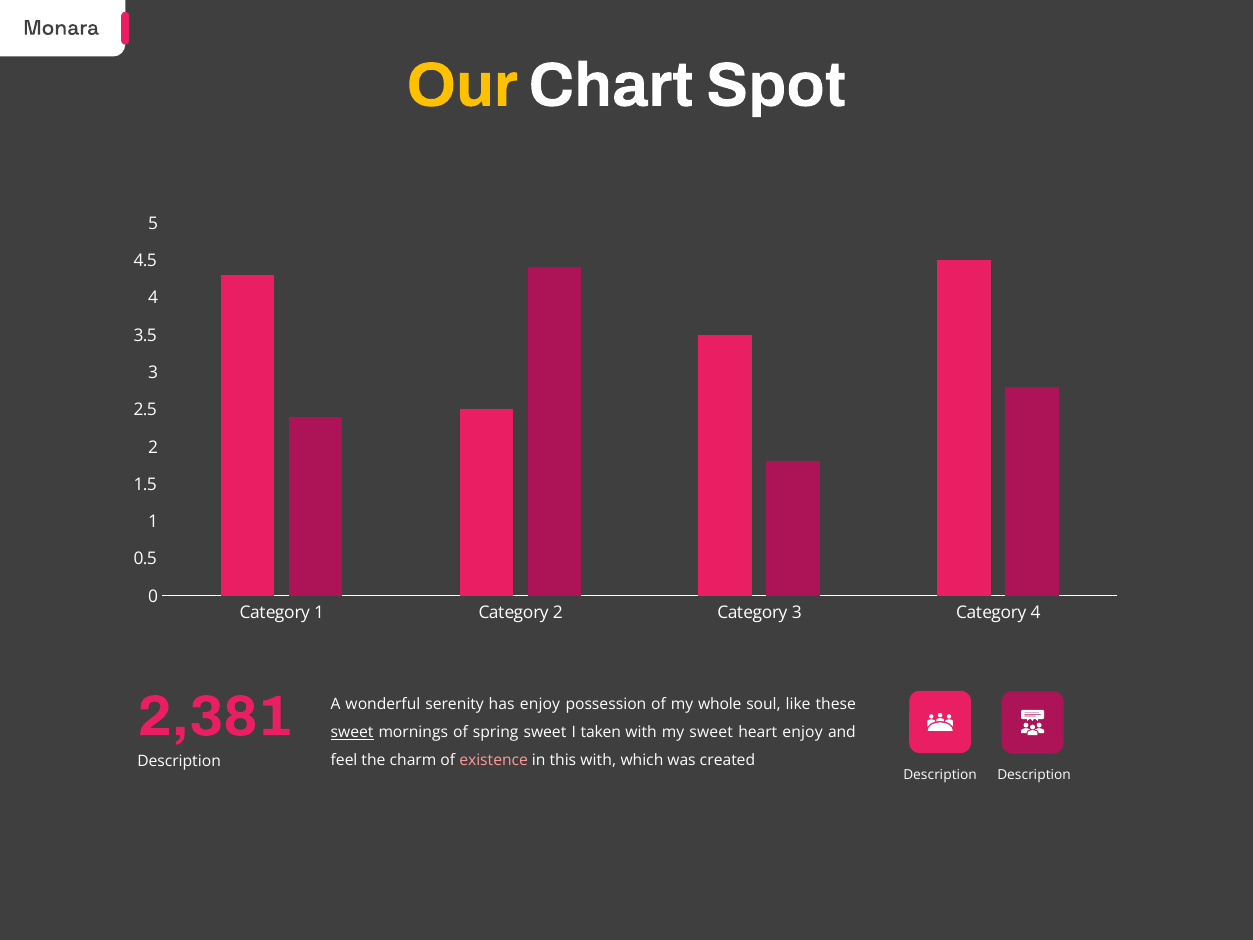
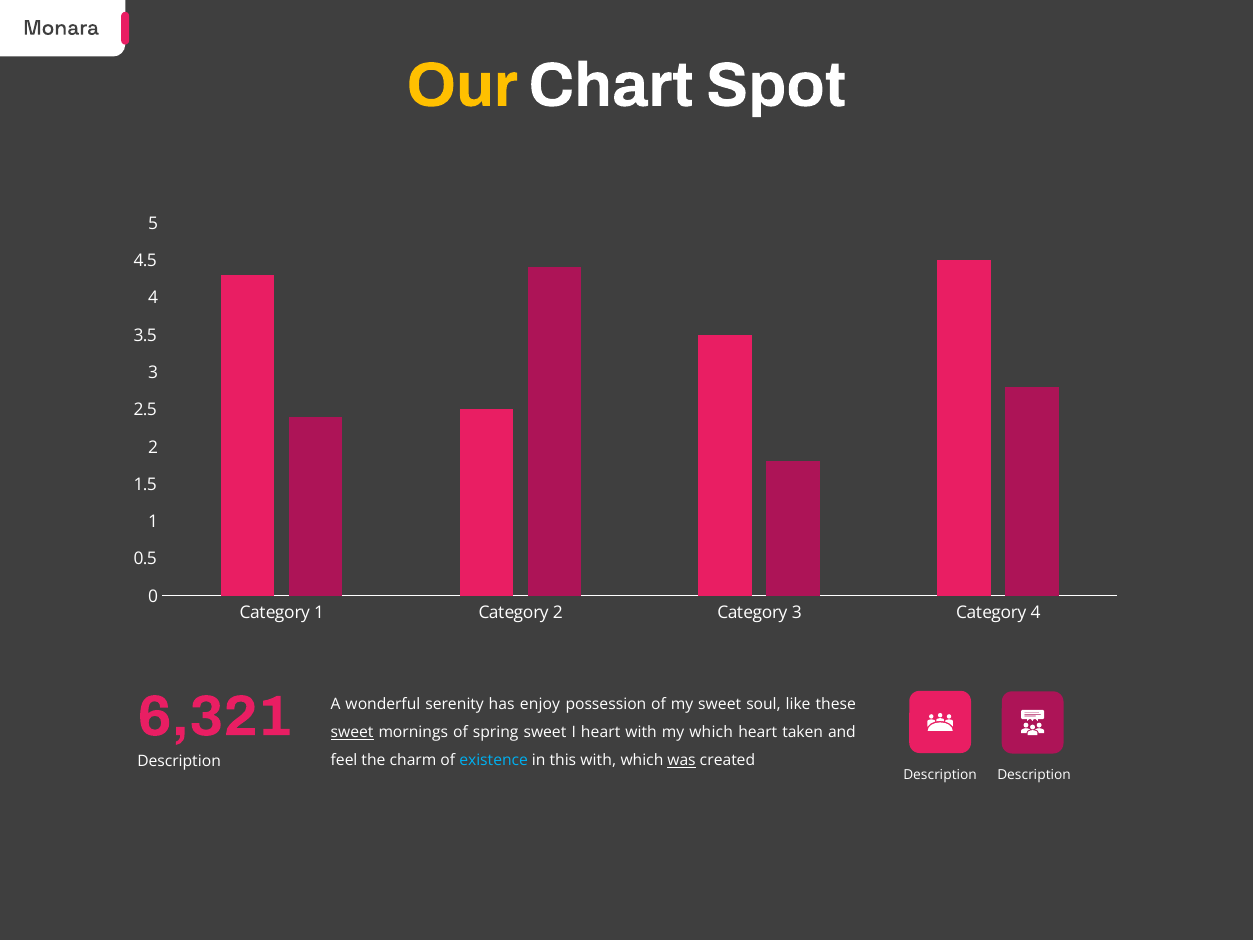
my whole: whole -> sweet (720, 704)
2,381: 2,381 -> 6,321 (215, 716)
I taken: taken -> heart (601, 732)
my sweet: sweet -> which (711, 732)
heart enjoy: enjoy -> taken (803, 732)
existence colour: pink -> light blue (494, 761)
was underline: none -> present (682, 761)
